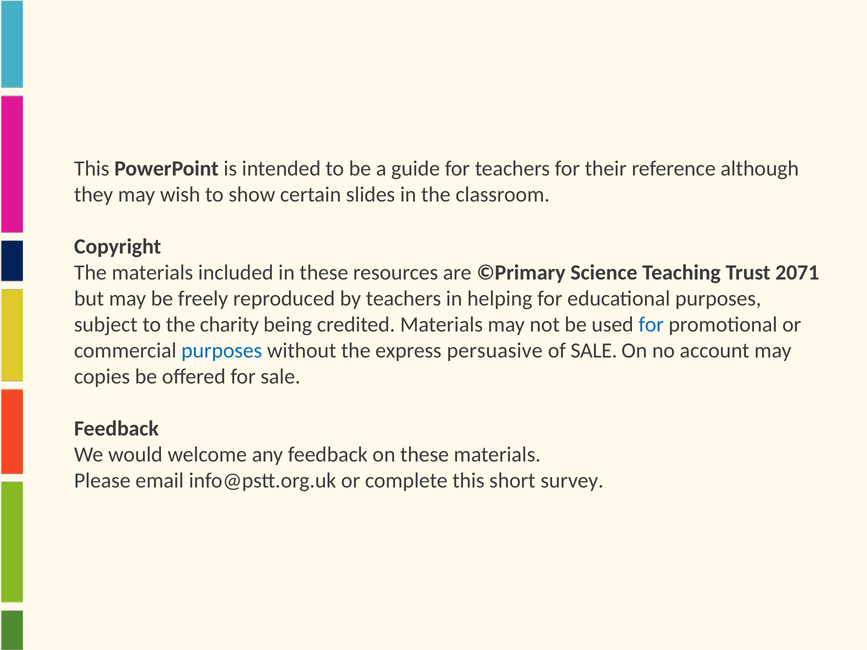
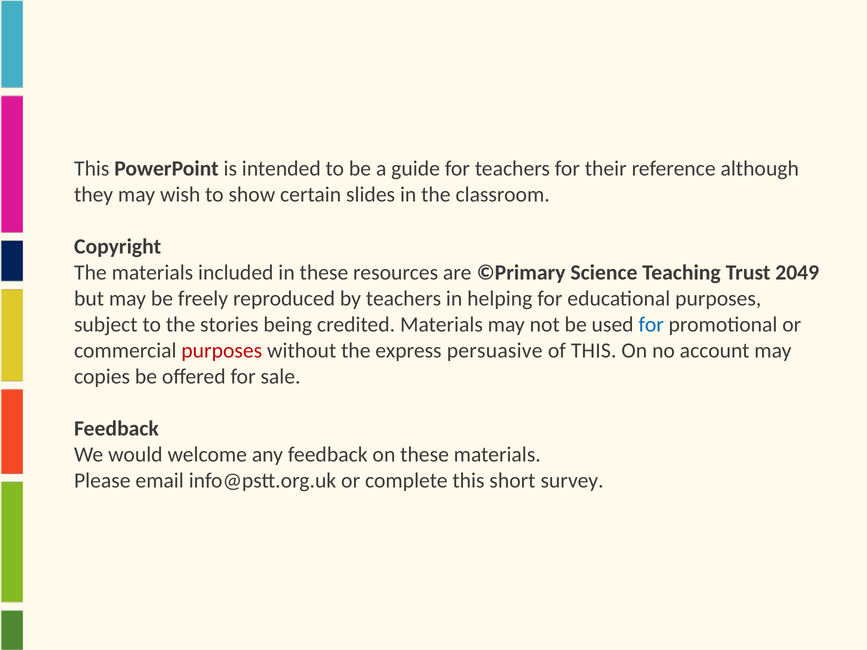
2071: 2071 -> 2049 (797, 273)
charity: charity -> stories (229, 325)
purposes colour: blue -> red (222, 351)
of SALE: SALE -> THIS (594, 351)
